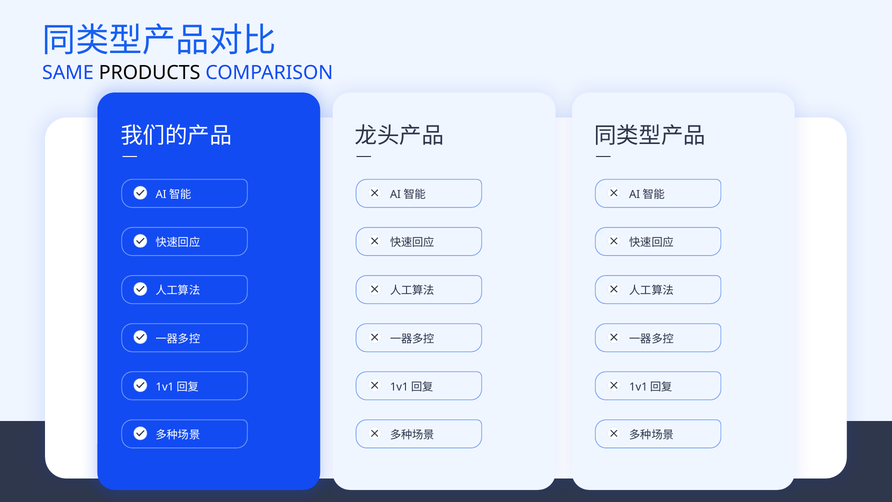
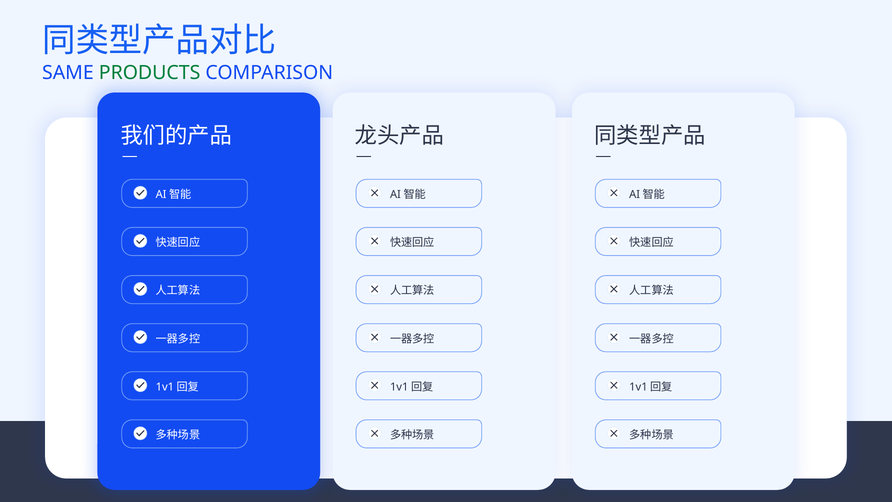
PRODUCTS colour: black -> green (150, 73)
